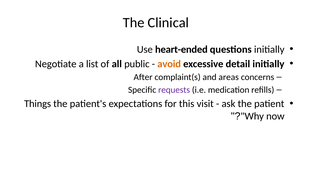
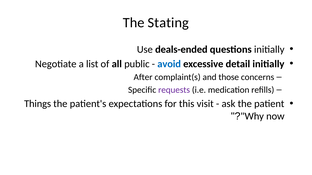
Clinical: Clinical -> Stating (168, 23)
heart-ended: heart-ended -> deals-ended (181, 49)
avoid colour: orange -> blue (169, 64)
areas: areas -> those (229, 77)
